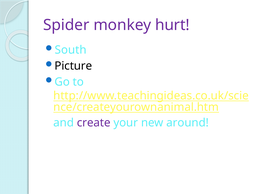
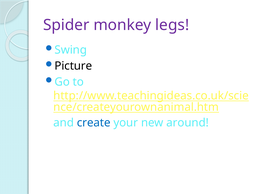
hurt: hurt -> legs (172, 25)
South: South -> Swing (71, 50)
create colour: purple -> blue (94, 122)
